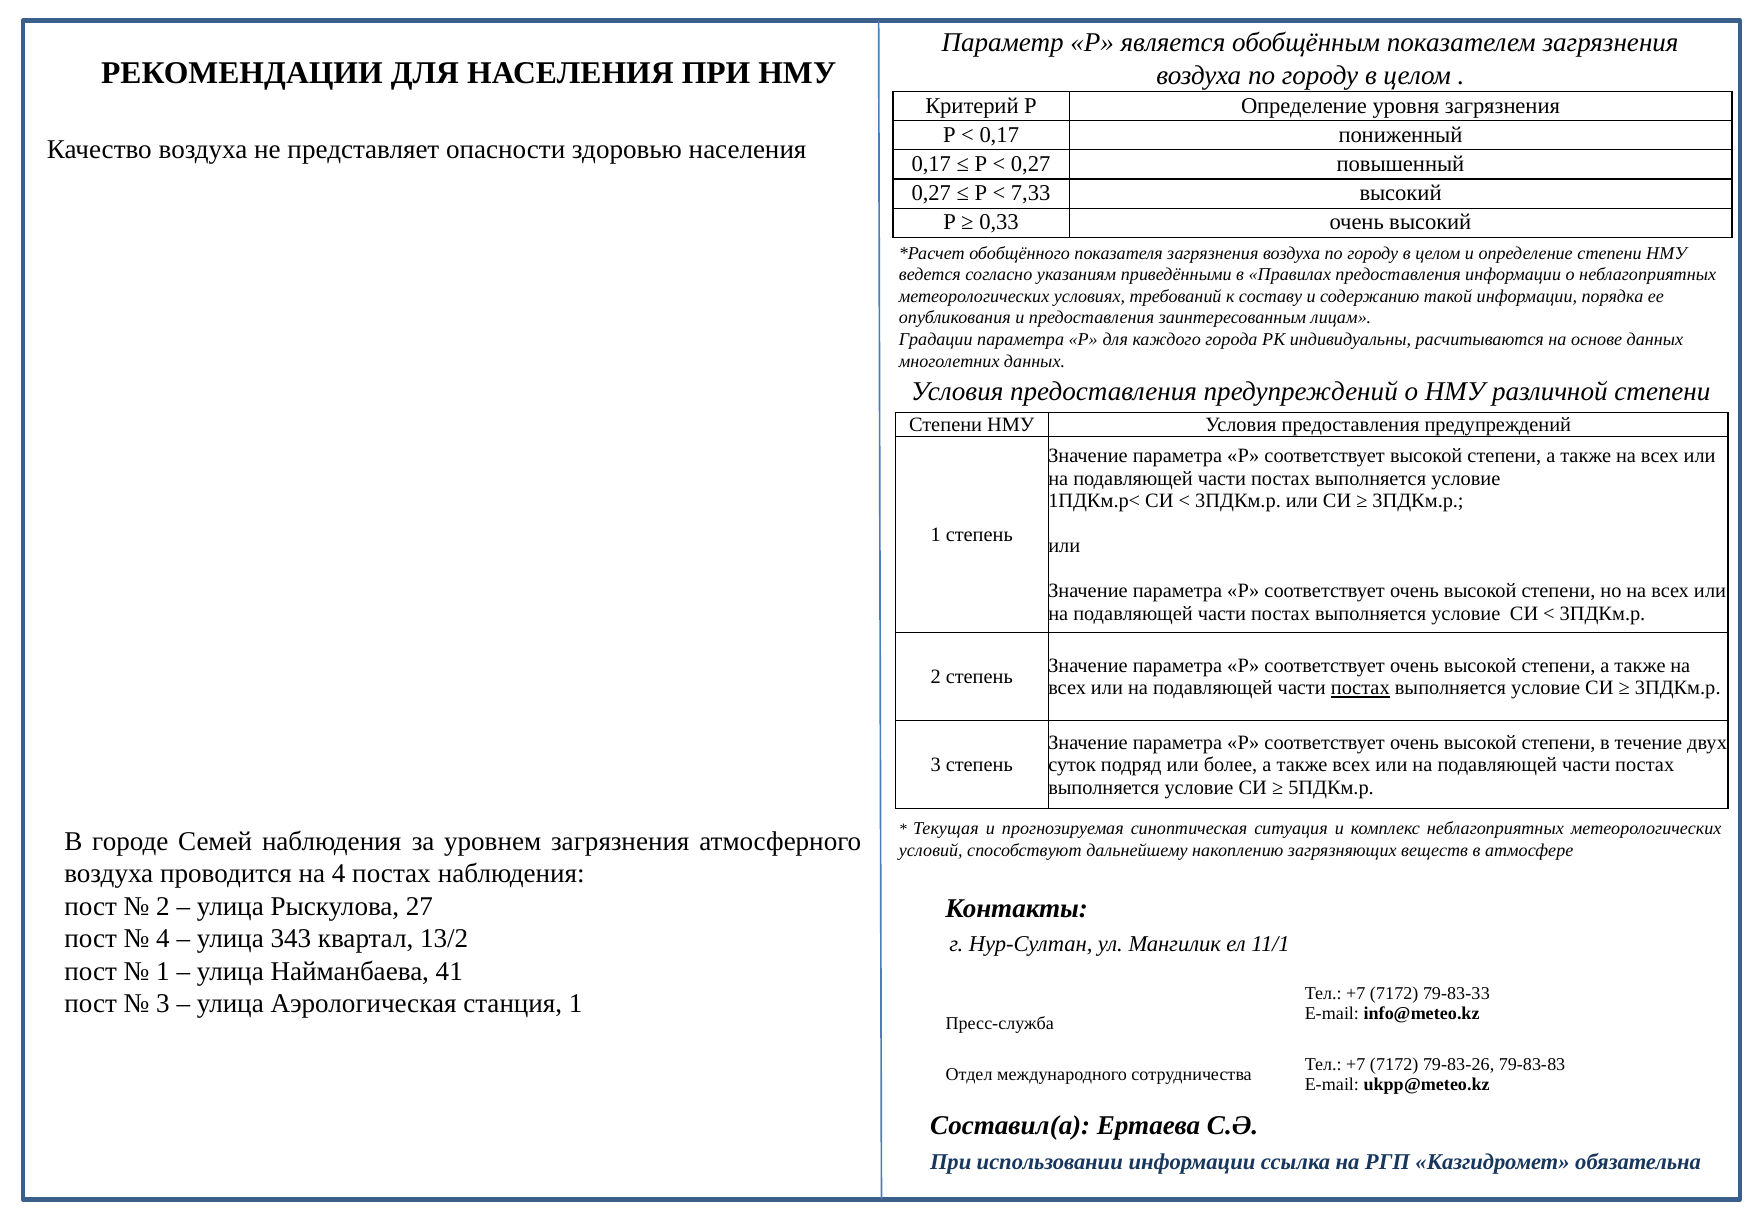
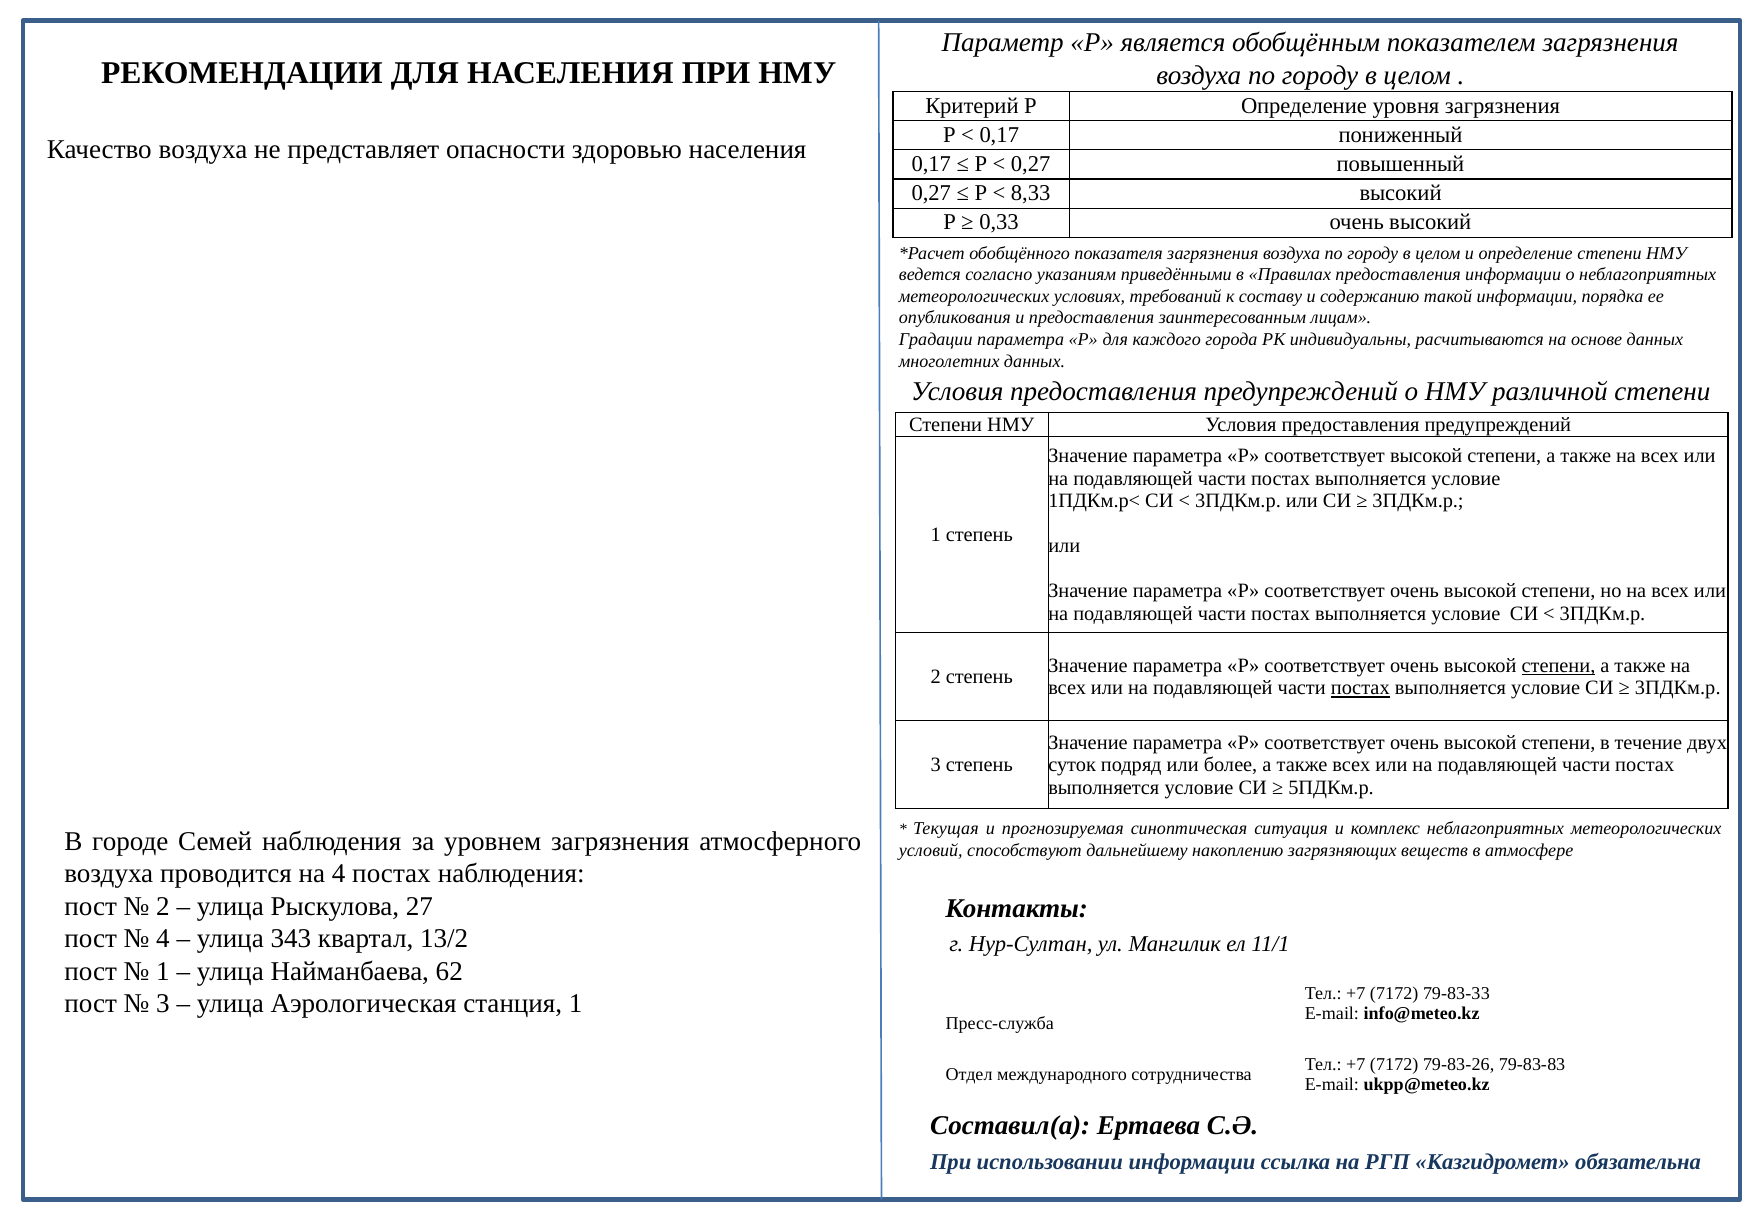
7,33: 7,33 -> 8,33 (1031, 193)
степени underline: none -> present (1558, 666)
41: 41 -> 62 (449, 972)
